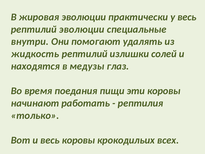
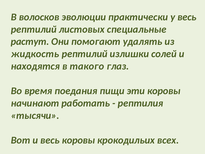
жировая: жировая -> волосков (39, 17)
рептилий эволюции: эволюции -> листовых (82, 29)
внутри: внутри -> растут (30, 42)
медузы: медузы -> такого (87, 66)
только: только -> тысячи (35, 115)
